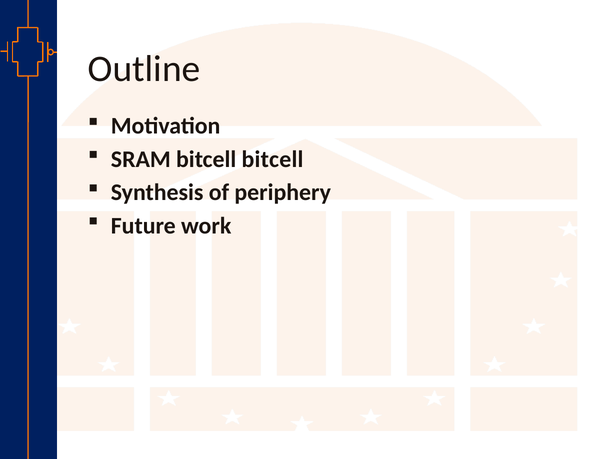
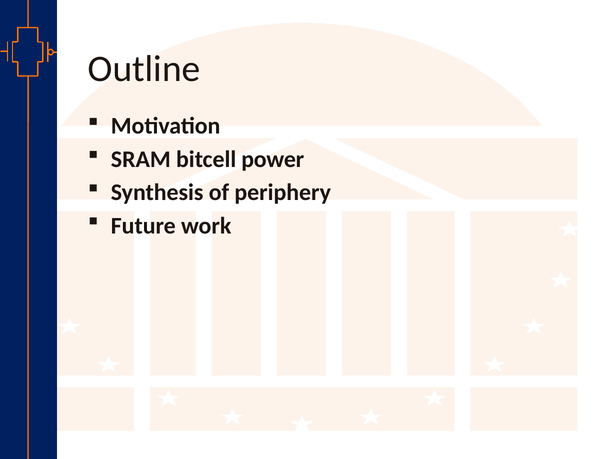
bitcell bitcell: bitcell -> power (273, 160)
